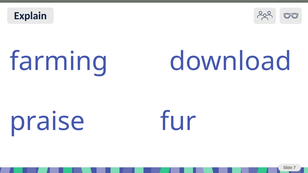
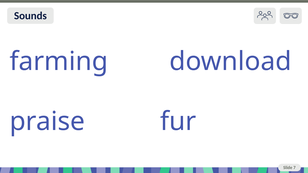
Explain: Explain -> Sounds (30, 16)
